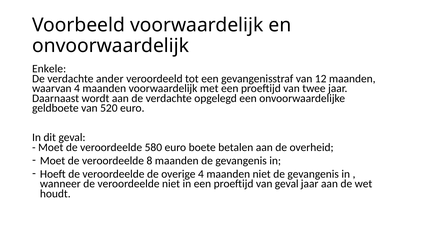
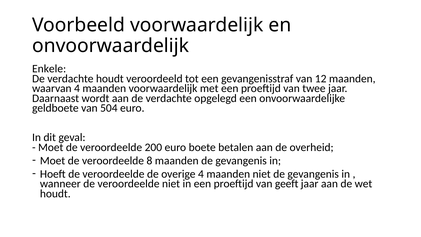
verdachte ander: ander -> houdt (110, 79)
520: 520 -> 504 (109, 108)
580: 580 -> 200 (153, 147)
van geval: geval -> geeft (287, 184)
